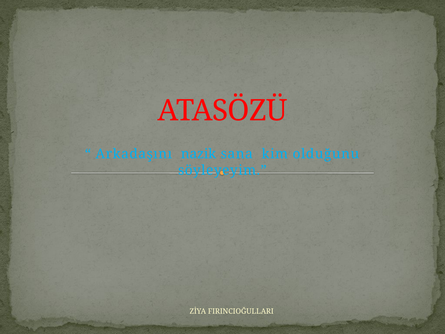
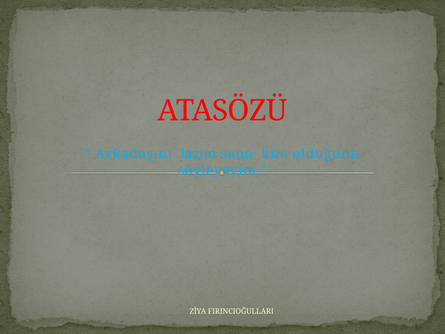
nazik: nazik -> lazım (199, 154)
